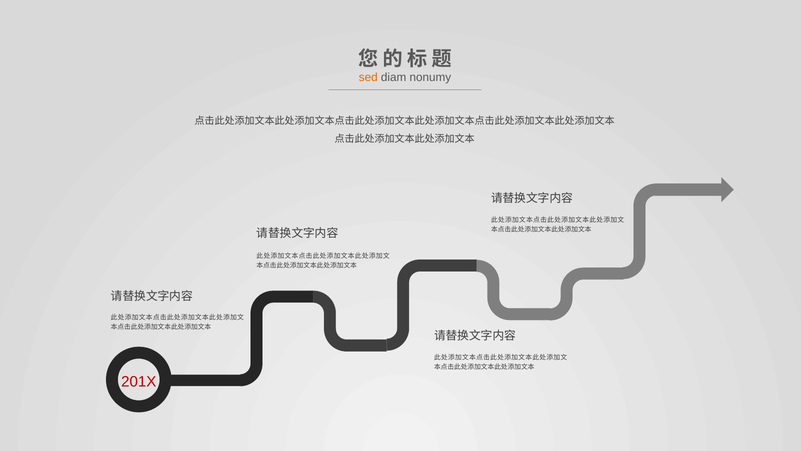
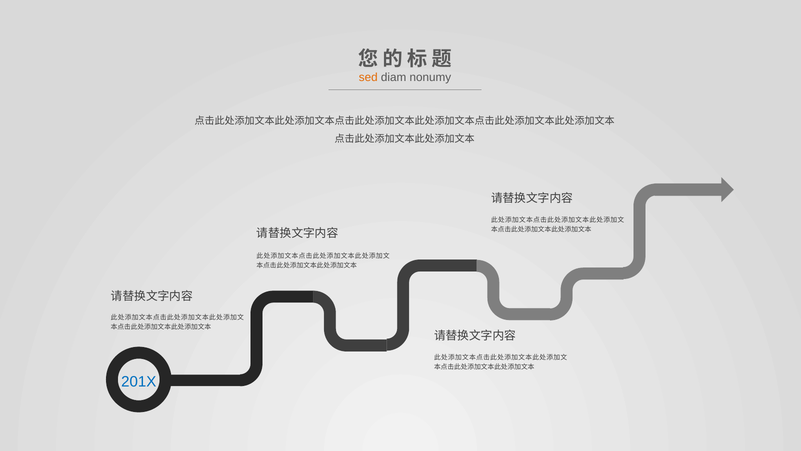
201X colour: red -> blue (139, 381)
